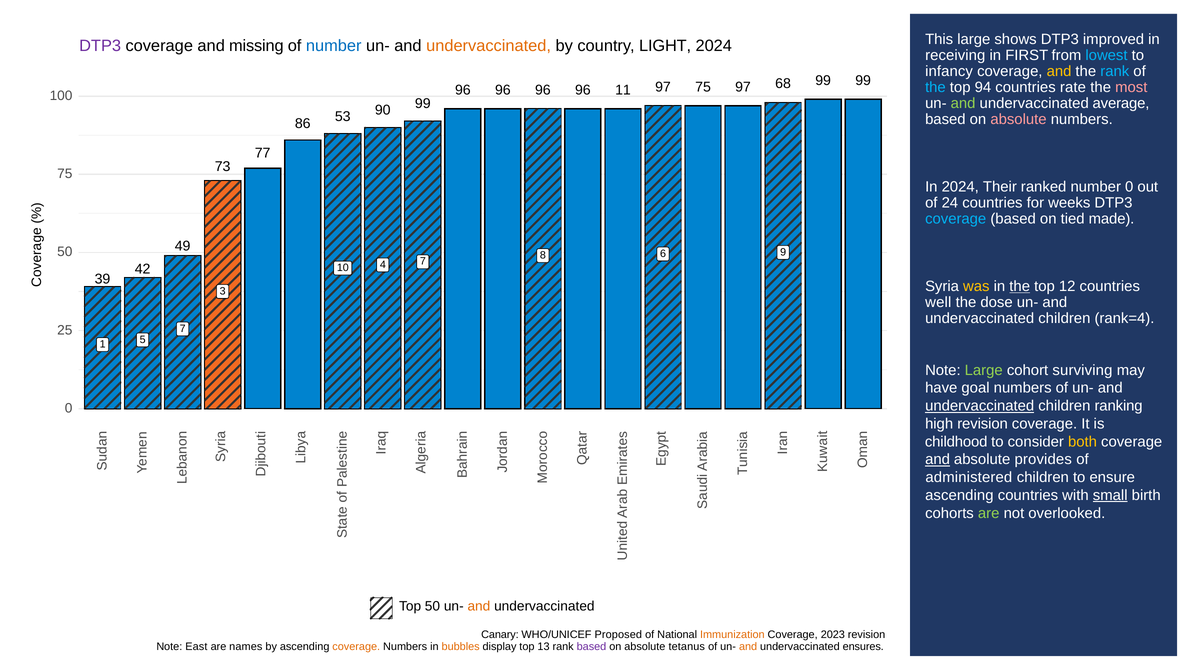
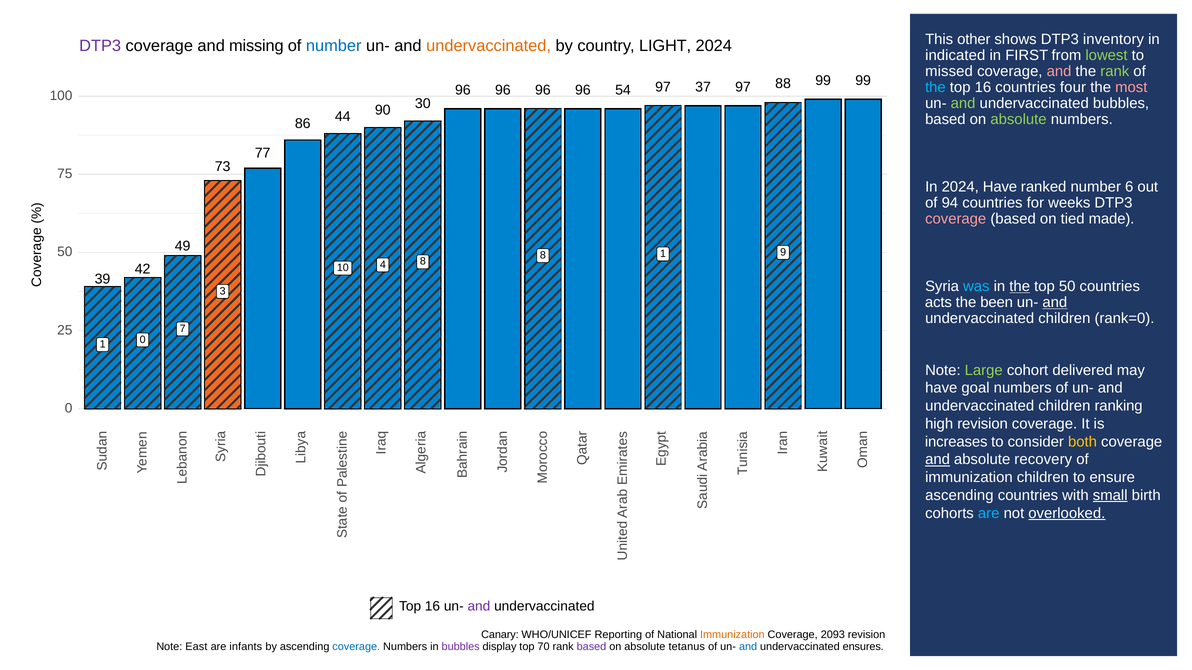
This large: large -> other (974, 39)
improved: improved -> inventory (1113, 39)
receiving: receiving -> indicated (955, 55)
lowest colour: light blue -> light green (1106, 55)
infancy: infancy -> missed (949, 71)
and colour: yellow -> pink (1059, 71)
rank colour: light blue -> light green (1115, 71)
94: 94 -> 16 (983, 87)
rate: rate -> four (1073, 87)
11: 11 -> 54 (623, 90)
97 75: 75 -> 37 (703, 87)
68: 68 -> 88 (783, 84)
undervaccinated average: average -> bubbles (1121, 104)
absolute colour: pink -> light green (1018, 120)
53: 53 -> 44 (343, 117)
90 99: 99 -> 30 (423, 104)
2024 Their: Their -> Have (1000, 187)
number 0: 0 -> 6 (1129, 187)
24: 24 -> 94 (950, 203)
coverage colour: light blue -> pink (956, 219)
8 6: 6 -> 1 (663, 254)
4 7: 7 -> 8 (423, 262)
was colour: yellow -> light blue (976, 287)
top 12: 12 -> 50 (1067, 287)
well: well -> acts (938, 303)
dose: dose -> been (997, 303)
and underline: none -> present (1055, 303)
rank=4: rank=4 -> rank=0 (1124, 319)
1 5: 5 -> 0 (143, 340)
surviving: surviving -> delivered (1083, 370)
undervaccinated underline: present -> none (980, 406)
childhood: childhood -> increases (956, 442)
provides: provides -> recovery (1043, 460)
administered: administered -> immunization (969, 478)
are colour: light green -> light blue (989, 513)
overlooked underline: none -> present (1067, 513)
50: 50 -> 16 (432, 607)
and colour: orange -> purple (479, 607)
Proposed: Proposed -> Reporting (618, 635)
2023: 2023 -> 2093 (833, 635)
names: names -> infants (246, 647)
coverage colour: orange -> blue (356, 647)
bubbles colour: orange -> purple (461, 647)
13: 13 -> 70 (544, 647)
and colour: orange -> blue (748, 647)
